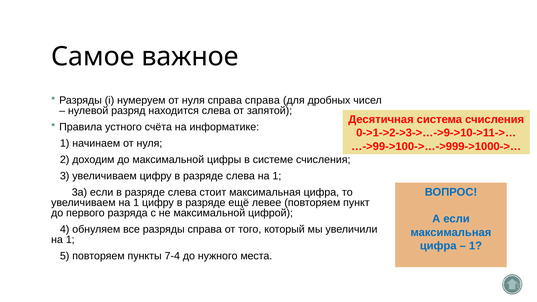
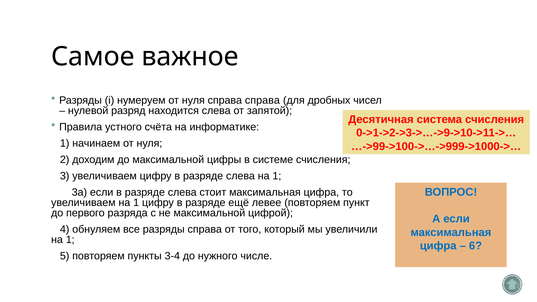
1: 1 -> 6 (475, 246)
7-4: 7-4 -> 3-4 (172, 256)
места: места -> числе (256, 256)
